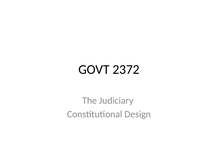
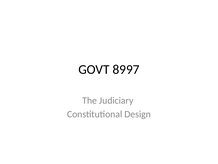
2372: 2372 -> 8997 (126, 69)
